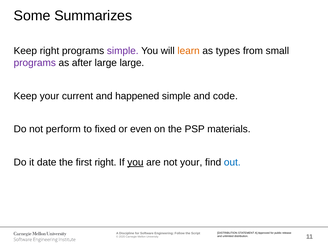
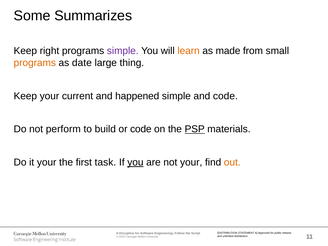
types: types -> made (228, 51)
programs colour: purple -> orange (35, 63)
after: after -> date (82, 63)
large large: large -> thing (132, 63)
fixed: fixed -> build (105, 129)
or even: even -> code (141, 129)
PSP underline: none -> present (195, 129)
it date: date -> your (47, 162)
first right: right -> task (105, 162)
out colour: blue -> orange (232, 162)
